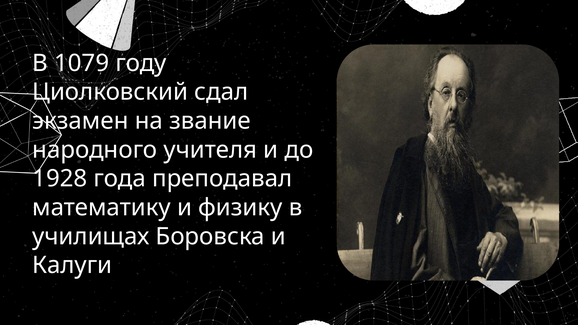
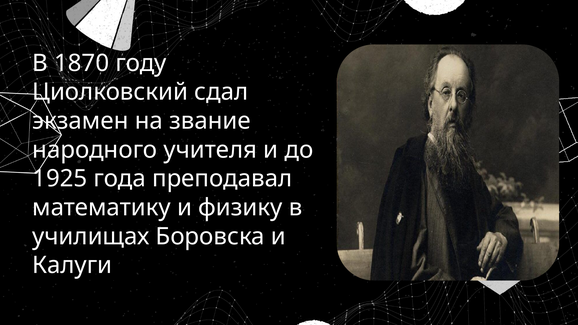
1079: 1079 -> 1870 (82, 63)
1928: 1928 -> 1925 (60, 179)
